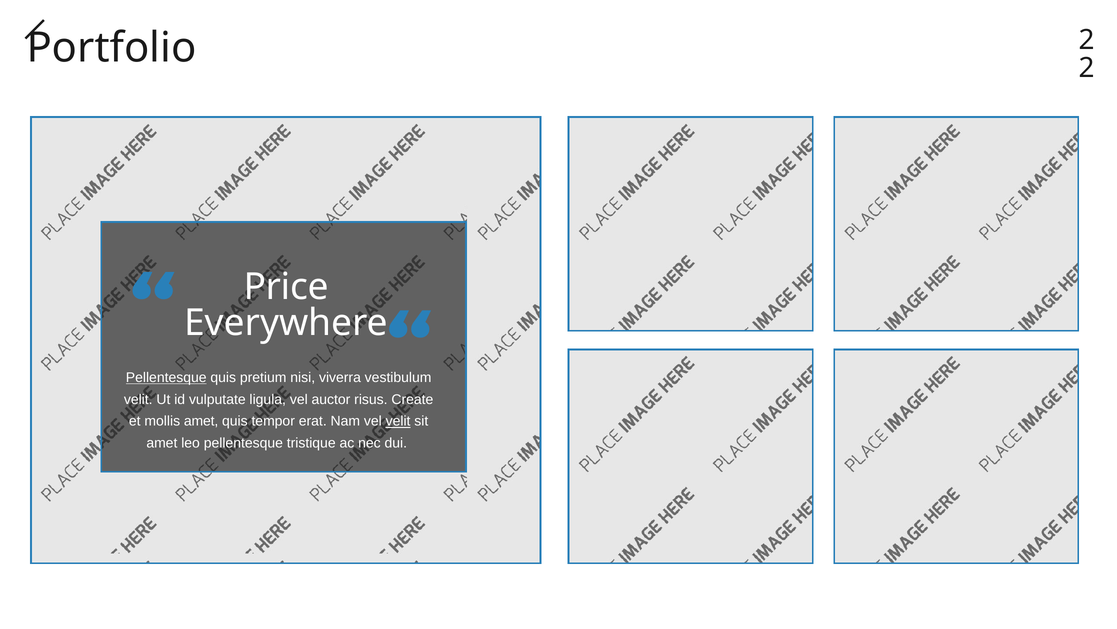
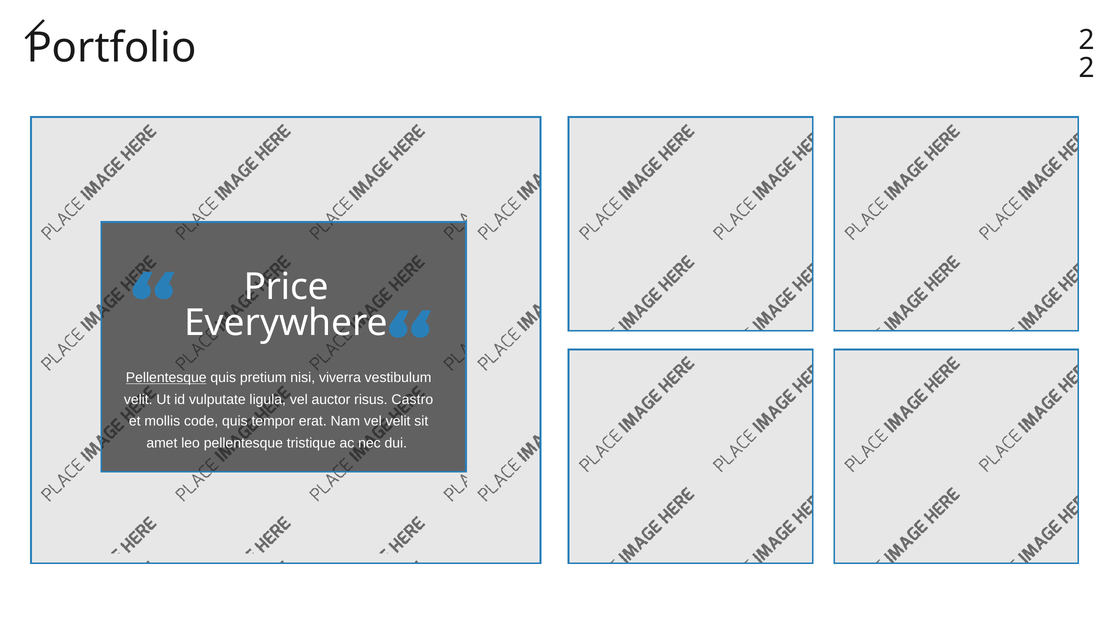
Create: Create -> Castro (412, 399)
mollis amet: amet -> code (201, 421)
velit underline: present -> none (398, 421)
